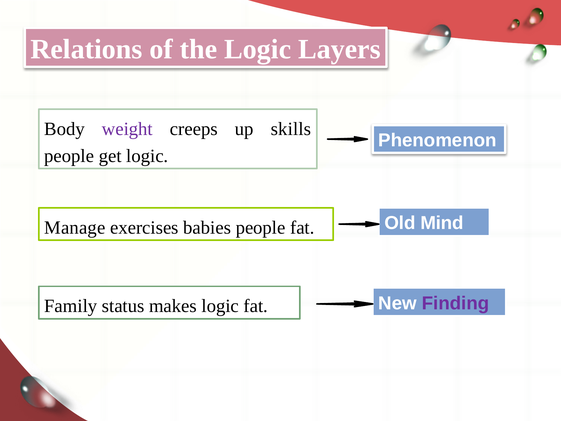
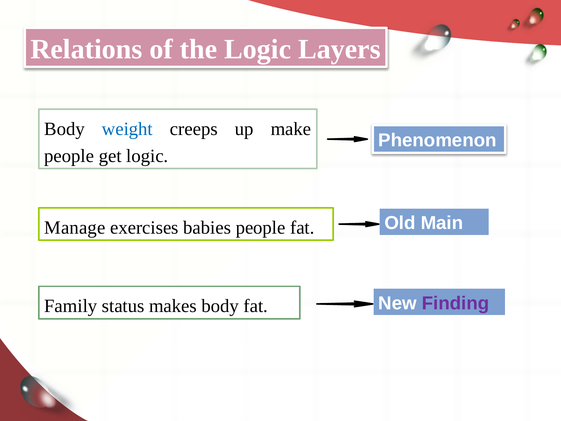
weight colour: purple -> blue (127, 129)
skills: skills -> make (291, 129)
Mind: Mind -> Main (442, 223)
makes logic: logic -> body (220, 306)
